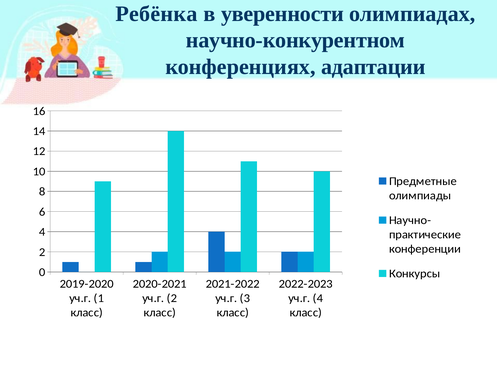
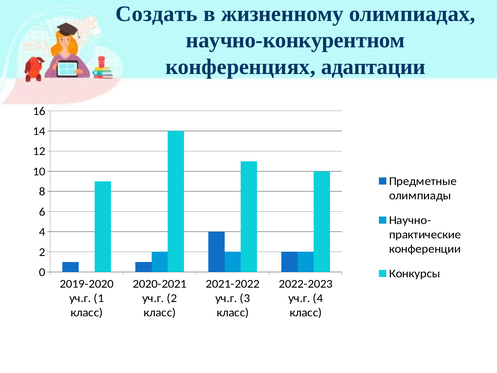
Ребёнка: Ребёнка -> Создать (157, 14)
уверенности: уверенности -> жизненному (282, 14)
